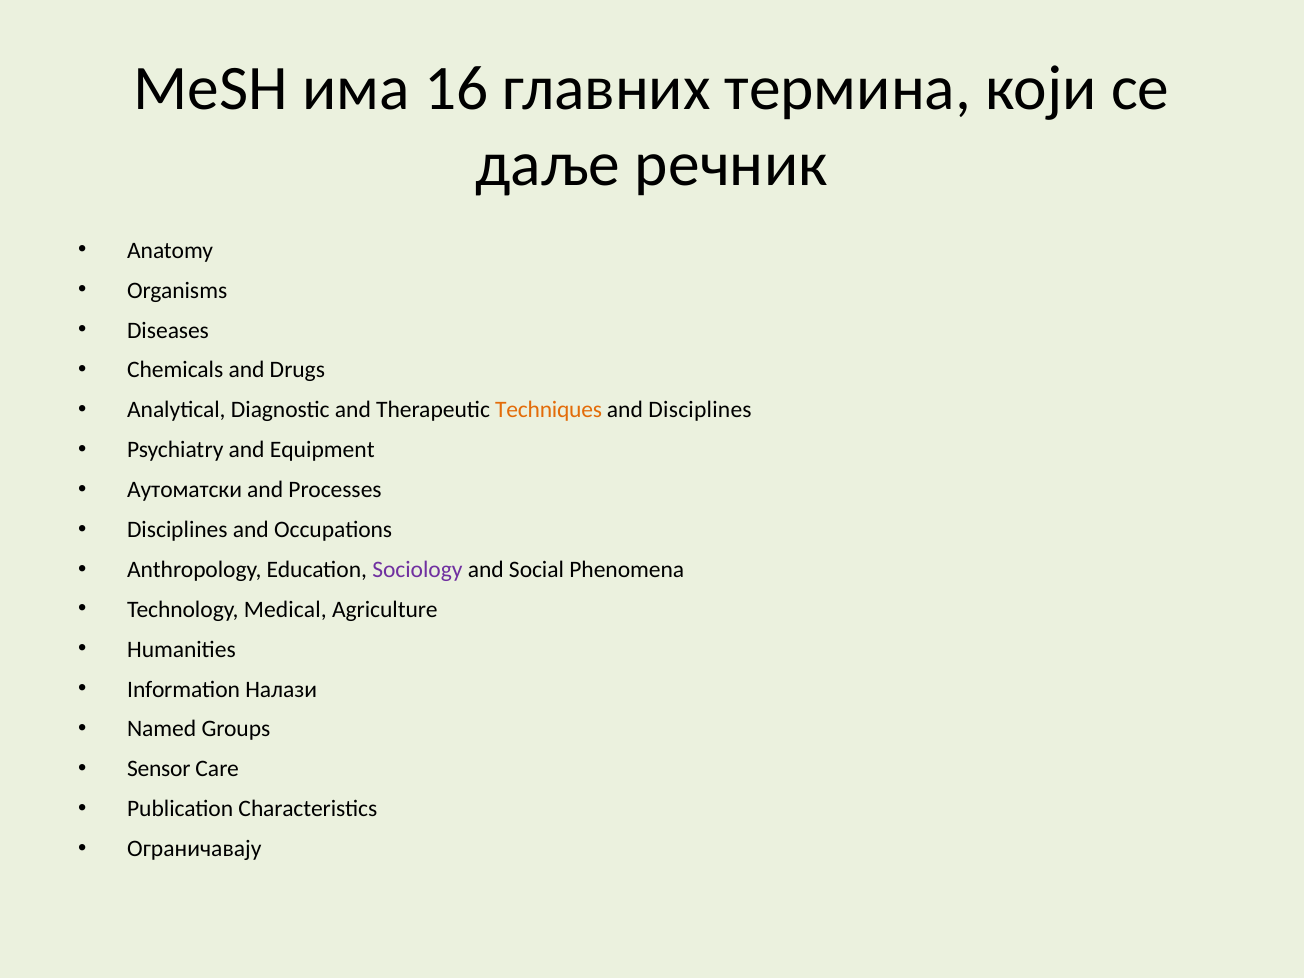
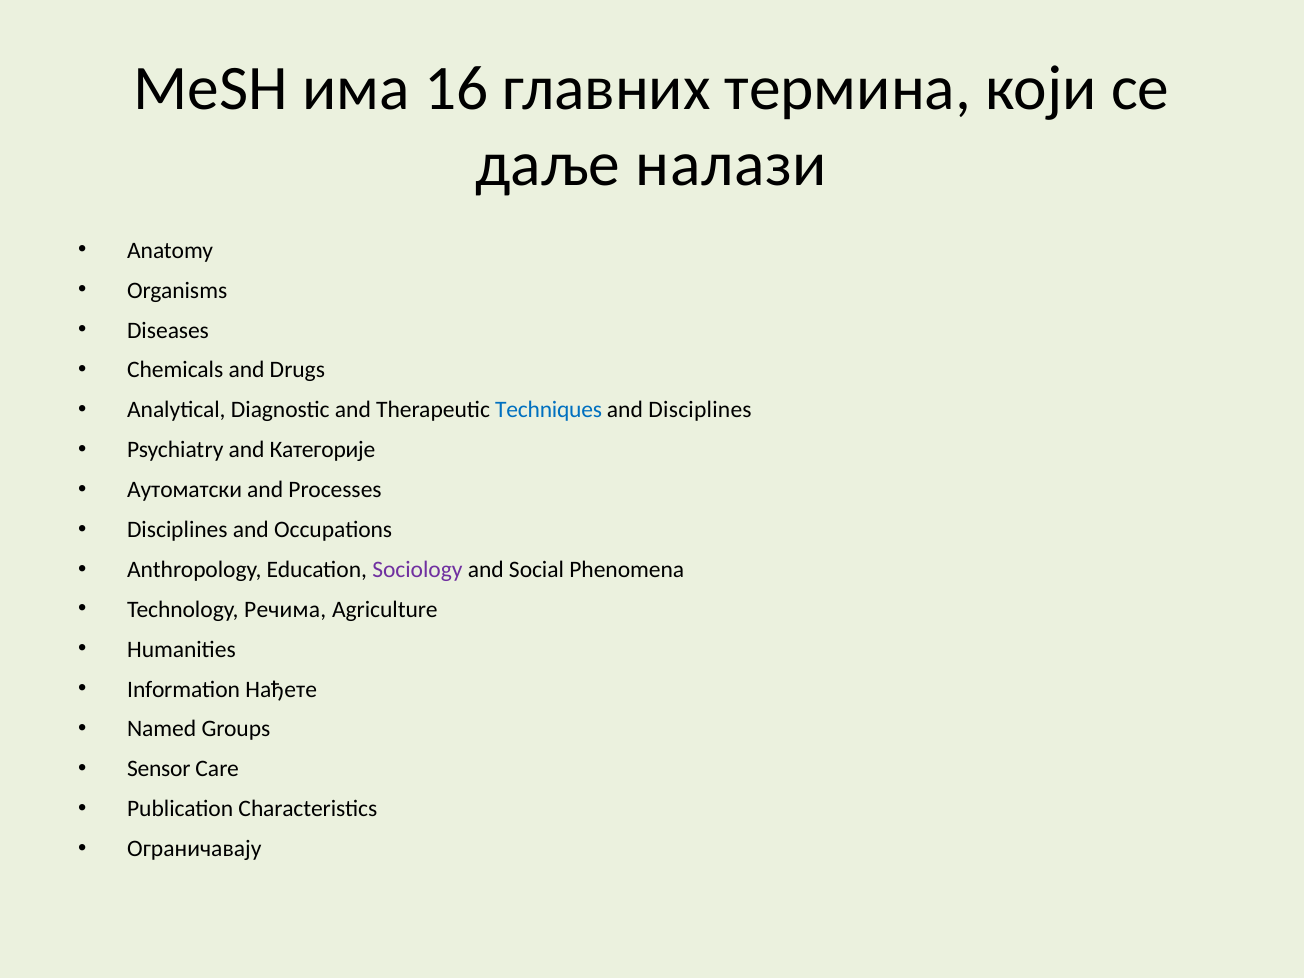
речник: речник -> налази (731, 164)
Techniques colour: orange -> blue (549, 410)
Equipment: Equipment -> Категорије (322, 450)
Medical: Medical -> Речима (285, 610)
Налази: Налази -> Нађете (281, 689)
